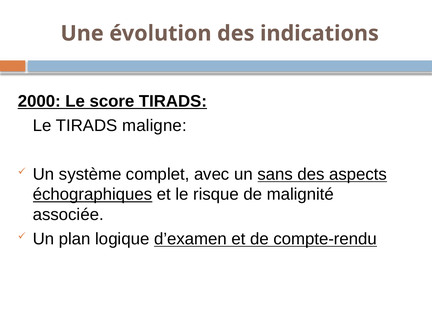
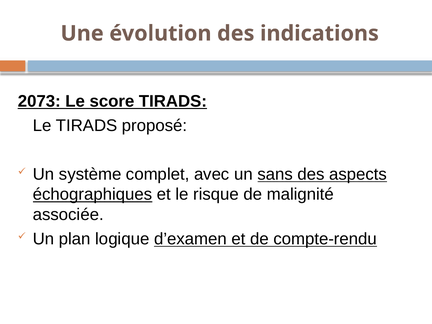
2000: 2000 -> 2073 (39, 101)
maligne: maligne -> proposé (155, 126)
